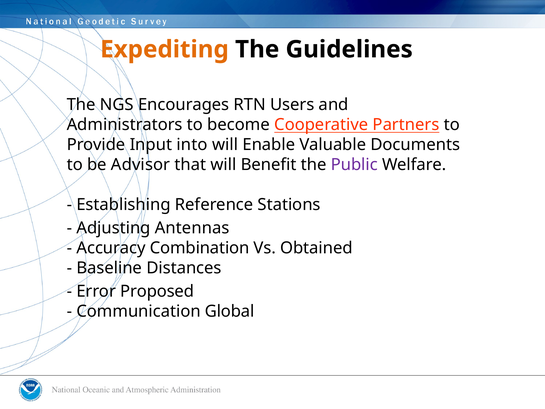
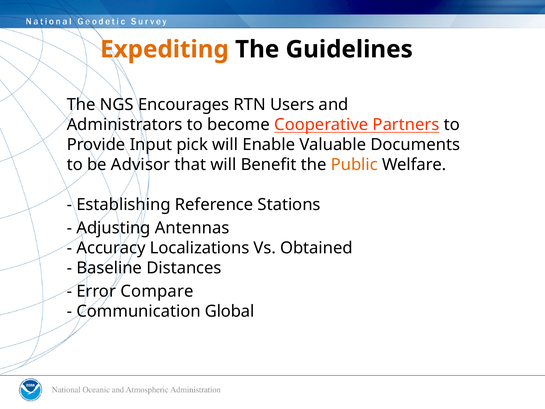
into: into -> pick (192, 145)
Public colour: purple -> orange (354, 165)
Combination: Combination -> Localizations (200, 248)
Proposed: Proposed -> Compare (157, 291)
